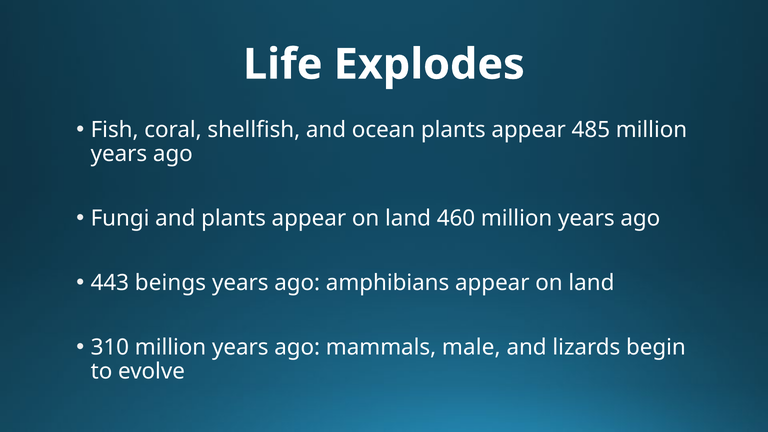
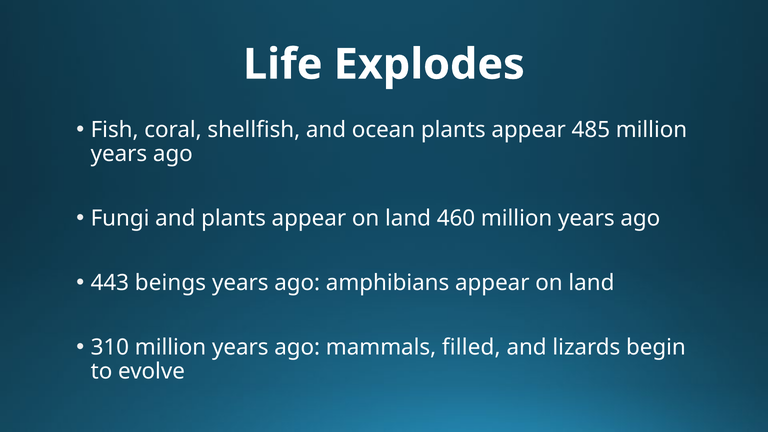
male: male -> filled (471, 347)
